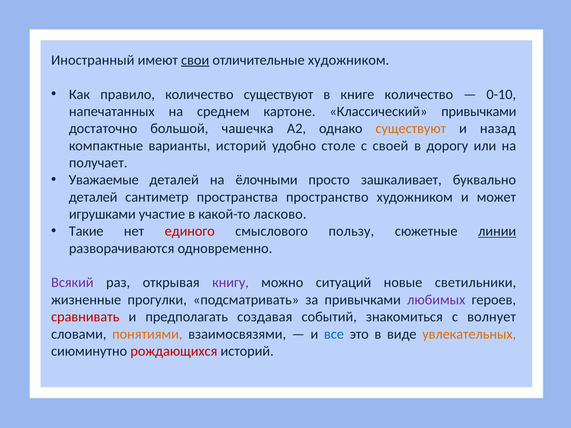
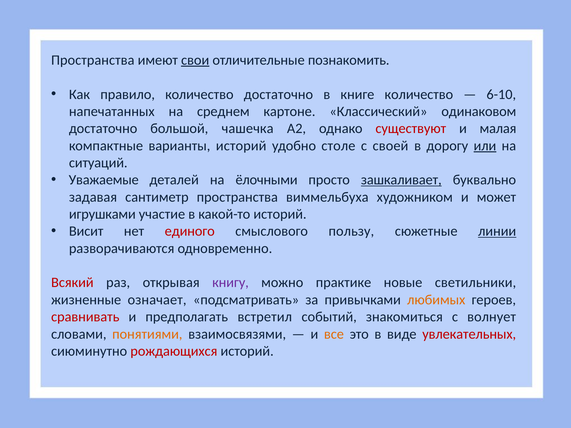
Иностранный: Иностранный -> Пространства (93, 60)
отличительные художником: художником -> познакомить (349, 60)
количество существуют: существуют -> достаточно (278, 94)
0-10: 0-10 -> 6-10 (501, 94)
Классический привычками: привычками -> одинаковом (479, 111)
существуют colour: orange -> red (411, 129)
назад: назад -> малая (498, 129)
или underline: none -> present (485, 146)
получает: получает -> ситуаций (98, 163)
зашкаливает underline: none -> present (401, 180)
деталей: деталей -> задавая (93, 197)
пространство: пространство -> виммельбуха (327, 197)
какой-то ласково: ласково -> историй (280, 214)
Такие: Такие -> Висит (86, 231)
Всякий colour: purple -> red (72, 283)
ситуаций: ситуаций -> практике (344, 283)
прогулки: прогулки -> означает (157, 300)
любимых colour: purple -> orange (436, 300)
создавая: создавая -> встретил (265, 317)
все colour: blue -> orange (334, 334)
увлекательных colour: orange -> red (469, 334)
